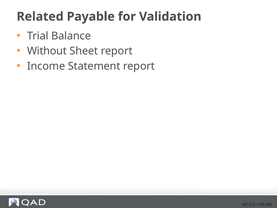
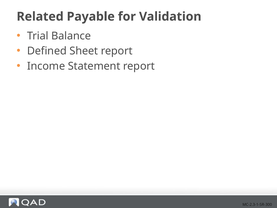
Without: Without -> Defined (47, 51)
